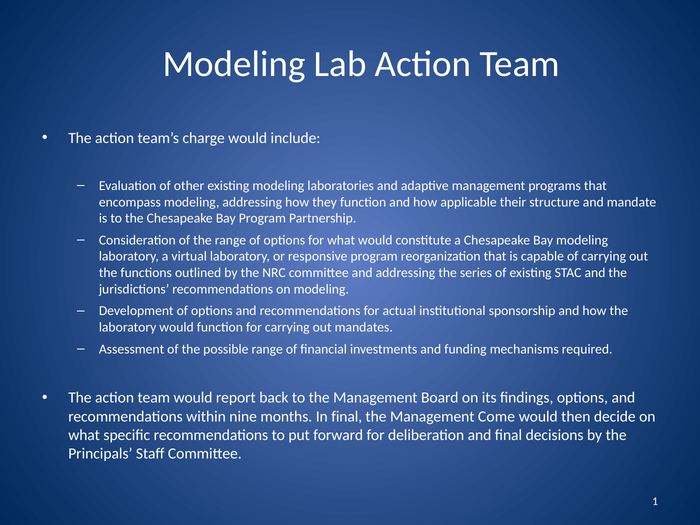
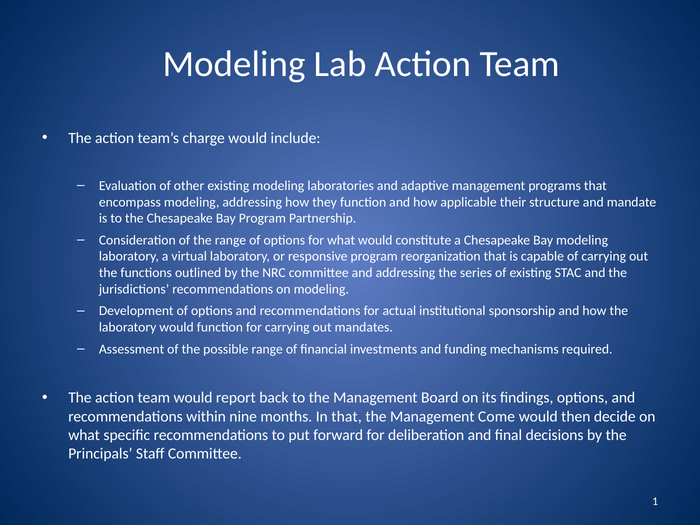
In final: final -> that (347, 417)
